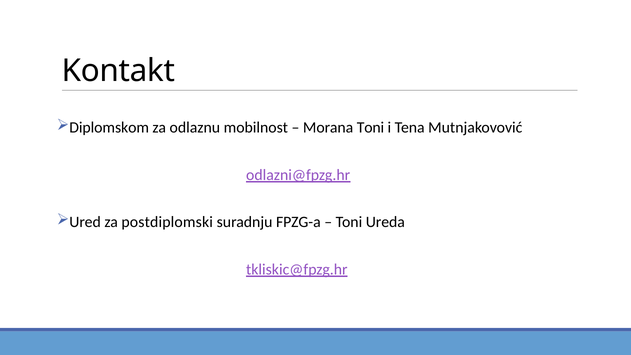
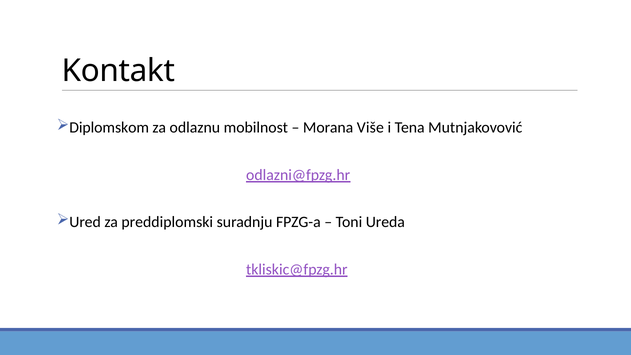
Morana Toni: Toni -> Više (370, 127)
postdiplomski: postdiplomski -> preddiplomski (167, 222)
